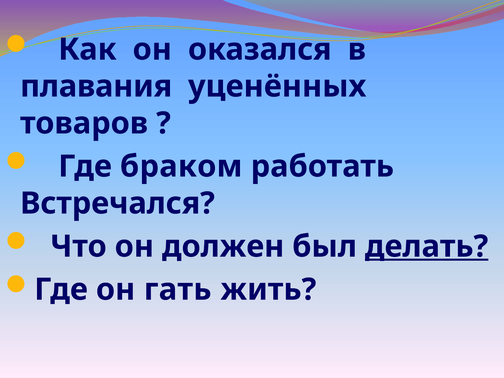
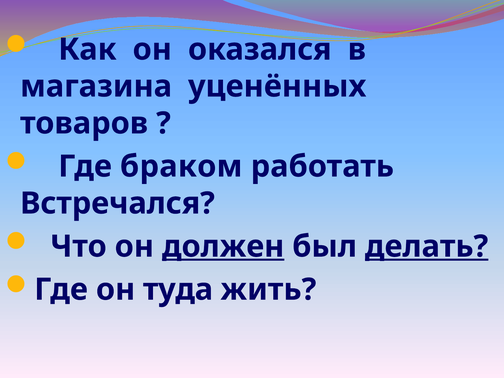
плавания: плавания -> магазина (96, 86)
должен underline: none -> present (223, 246)
гать: гать -> туда (178, 290)
